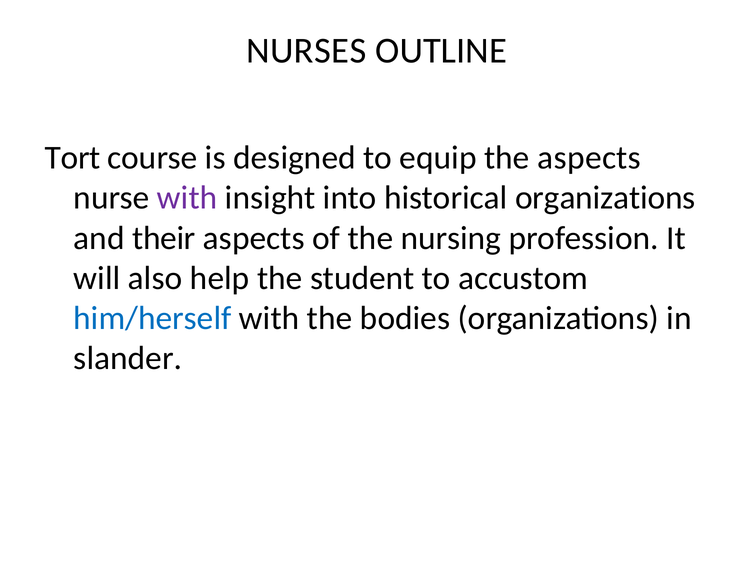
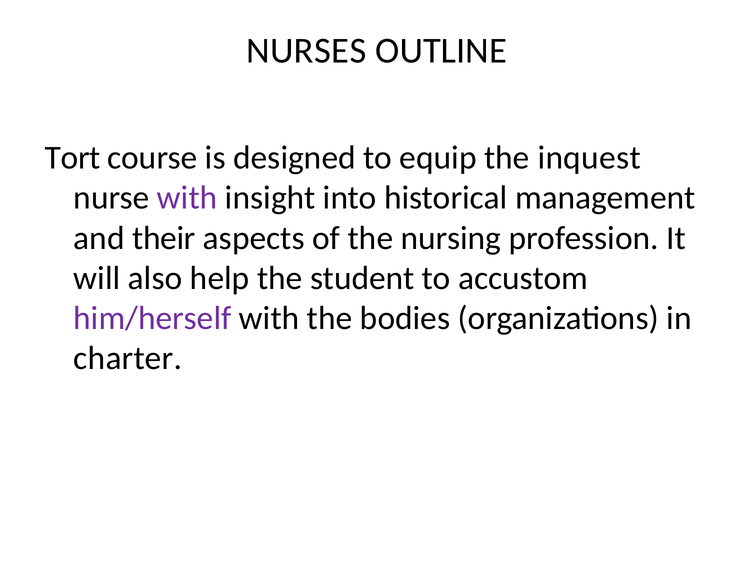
the aspects: aspects -> inquest (589, 158)
historical organizations: organizations -> management (605, 198)
him/herself colour: blue -> purple (152, 319)
slander: slander -> charter (128, 359)
